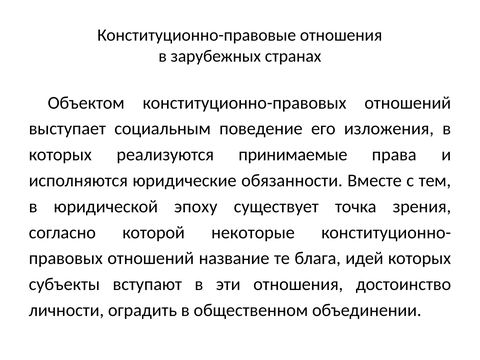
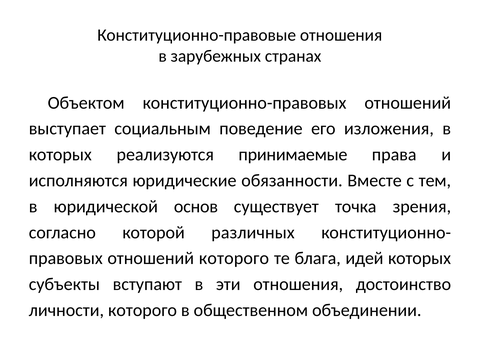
эпоху: эпоху -> основ (196, 206)
некоторые: некоторые -> различных (253, 232)
отношений название: название -> которого (234, 258)
личности оградить: оградить -> которого (143, 310)
